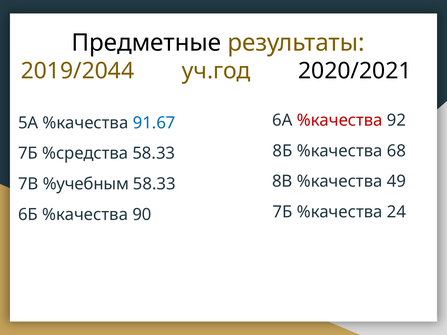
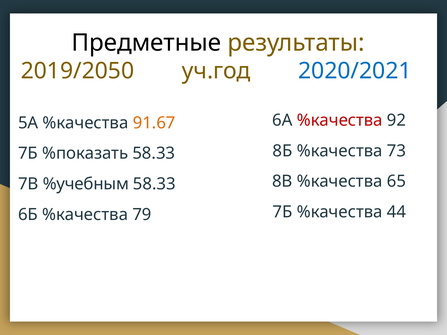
2019/2044: 2019/2044 -> 2019/2050 (77, 71)
2020/2021 colour: black -> blue (355, 71)
91.67 colour: blue -> orange (154, 123)
68: 68 -> 73 (397, 151)
%средства: %средства -> %показать (85, 154)
49: 49 -> 65 (397, 182)
24: 24 -> 44 (397, 212)
90: 90 -> 79 (142, 215)
